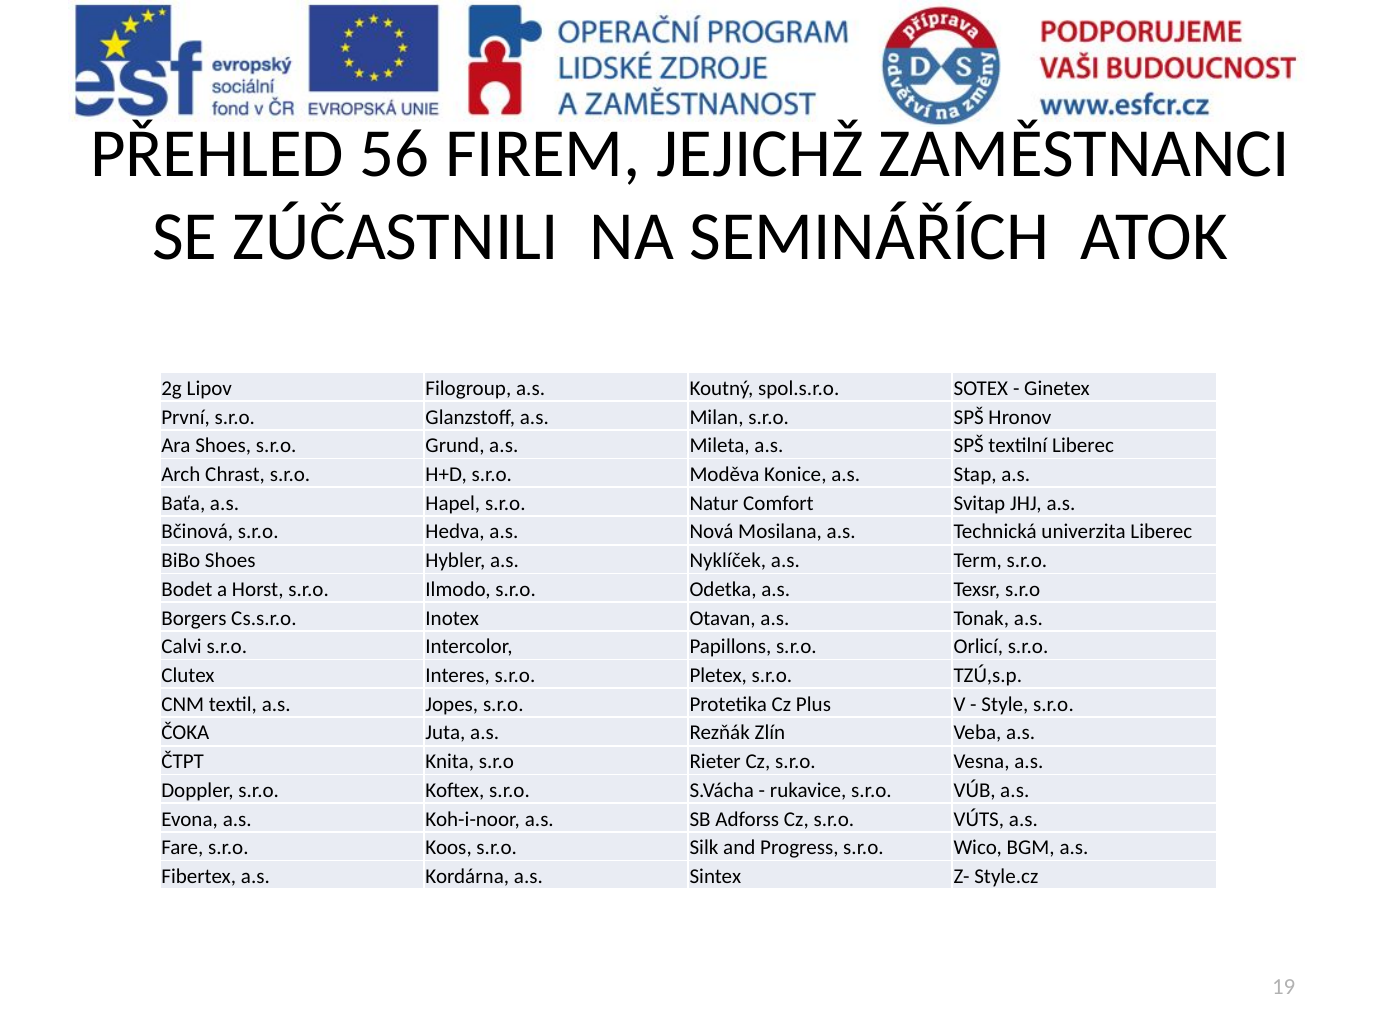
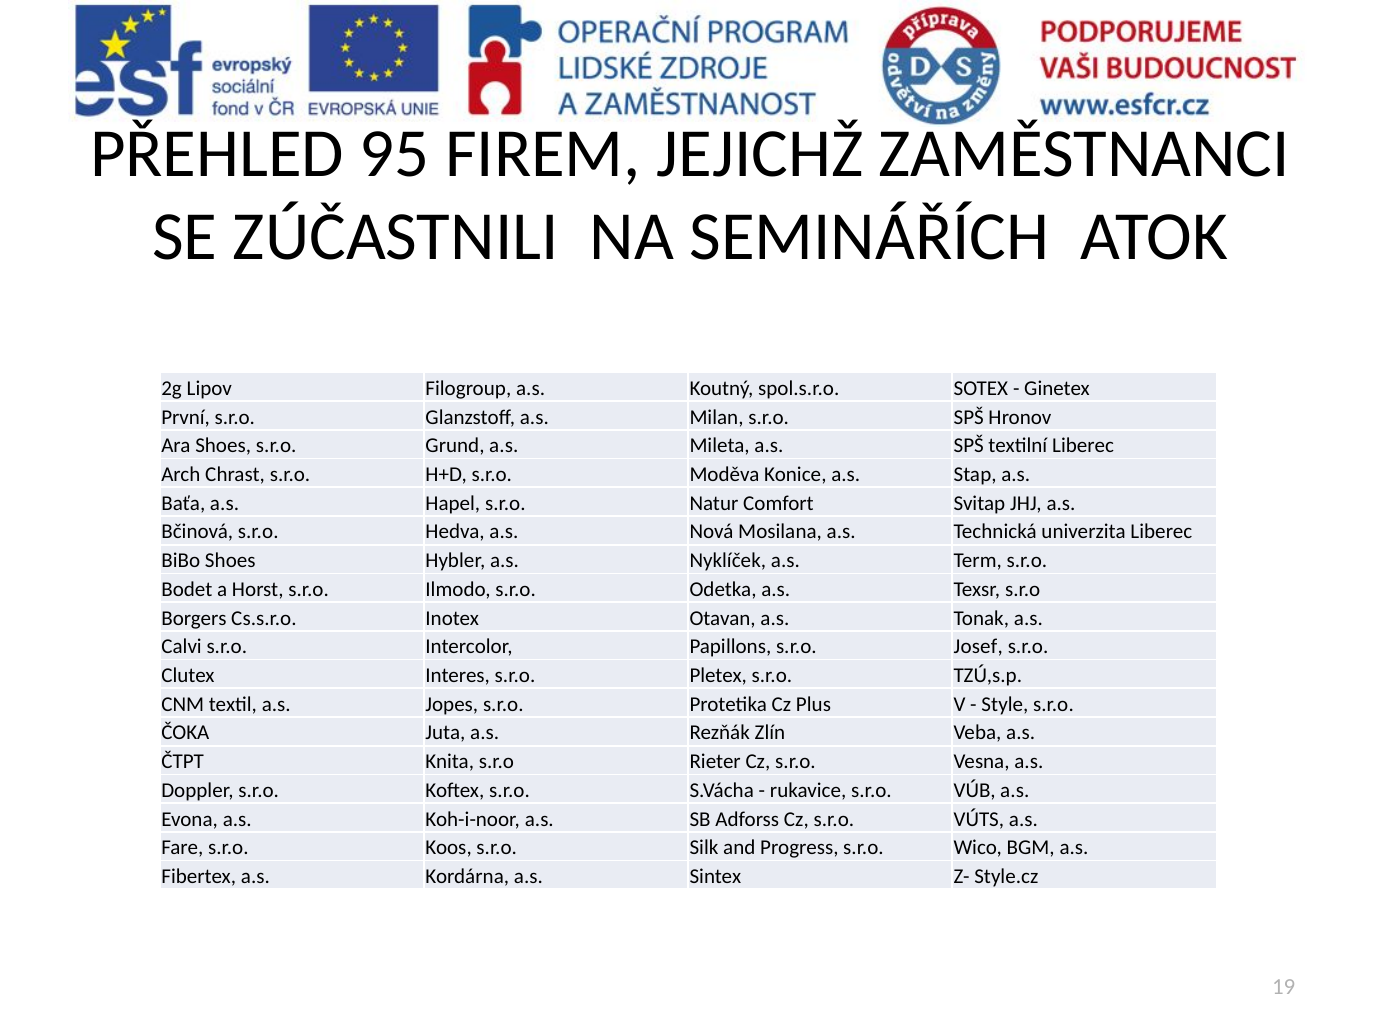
56: 56 -> 95 (395, 154)
Orlicí: Orlicí -> Josef (978, 647)
